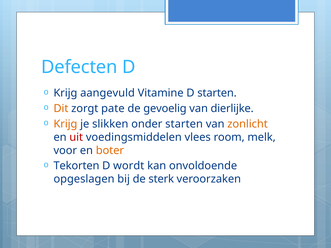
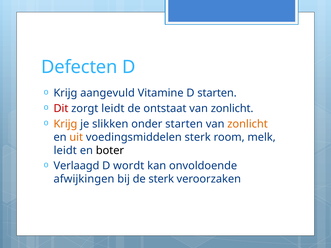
Dit colour: orange -> red (61, 109)
zorgt pate: pate -> leidt (113, 109)
gevoelig: gevoelig -> ontstaat (165, 109)
dierlijke: dierlijke -> zonlicht (232, 109)
uit colour: red -> orange (76, 137)
voedingsmiddelen vlees: vlees -> sterk (198, 137)
voor: voor -> leidt (65, 151)
boter colour: orange -> black (110, 151)
Tekorten: Tekorten -> Verlaagd (76, 166)
opgeslagen: opgeslagen -> afwijkingen (84, 179)
